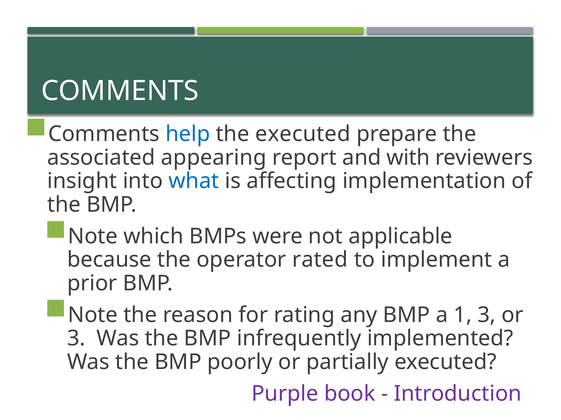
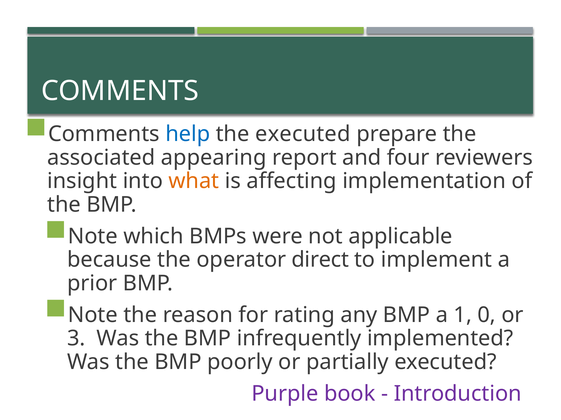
with: with -> four (408, 158)
what colour: blue -> orange (194, 181)
rated: rated -> direct (320, 260)
1 3: 3 -> 0 (487, 316)
